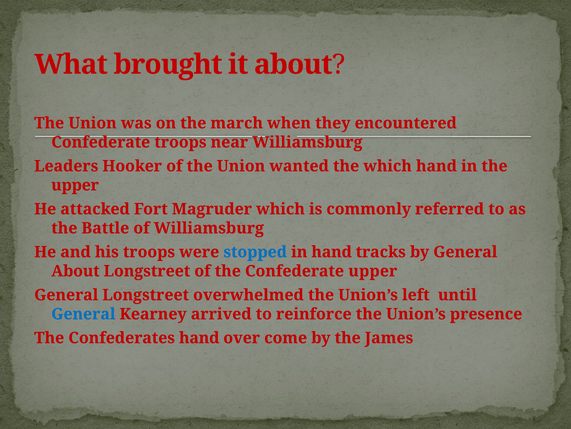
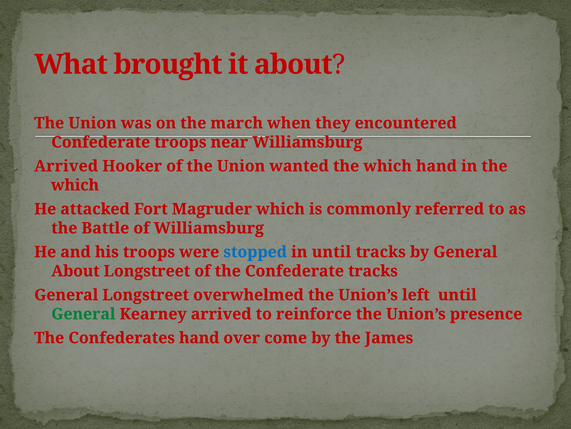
Leaders: Leaders -> Arrived (66, 166)
upper: upper -> which (75, 185)
in hand: hand -> until (331, 252)
Confederate upper: upper -> tracks (373, 271)
General colour: blue -> green (83, 314)
